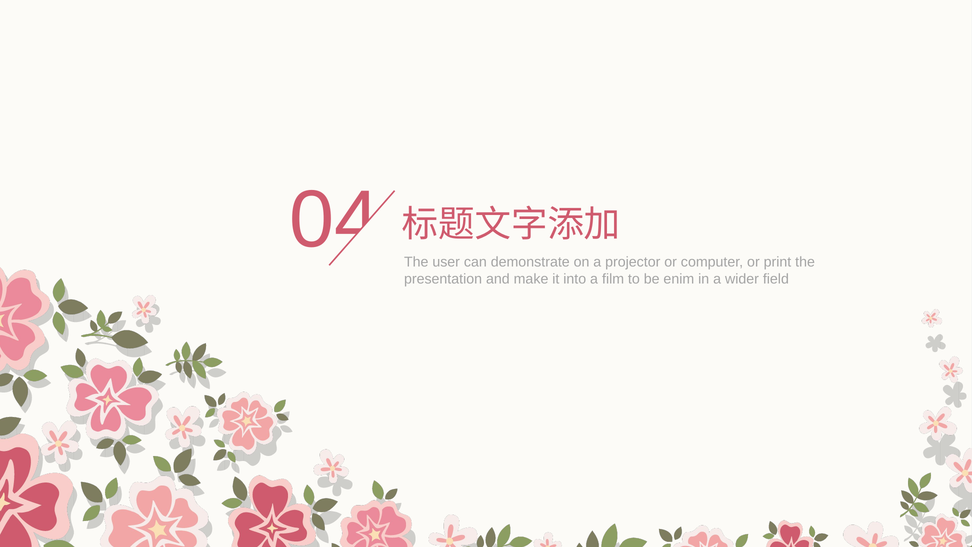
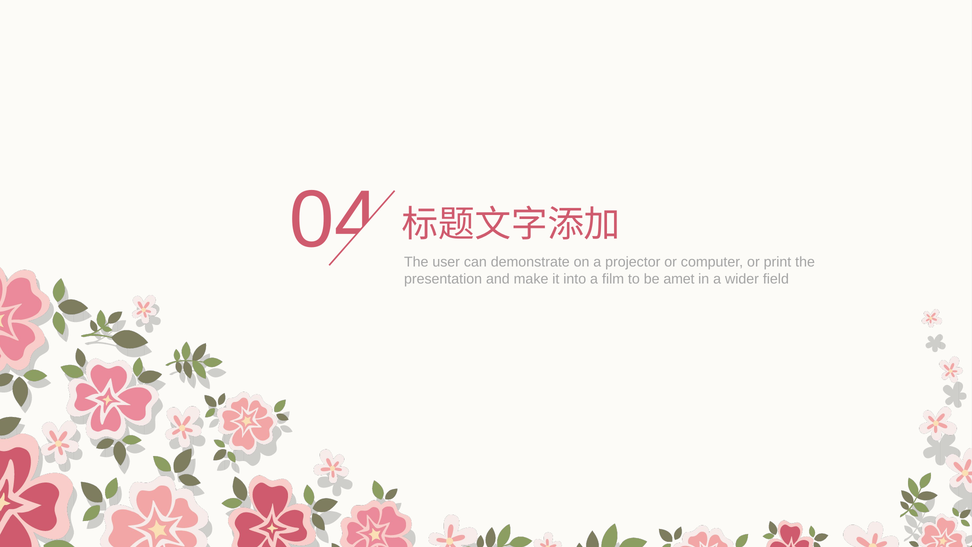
enim: enim -> amet (679, 279)
